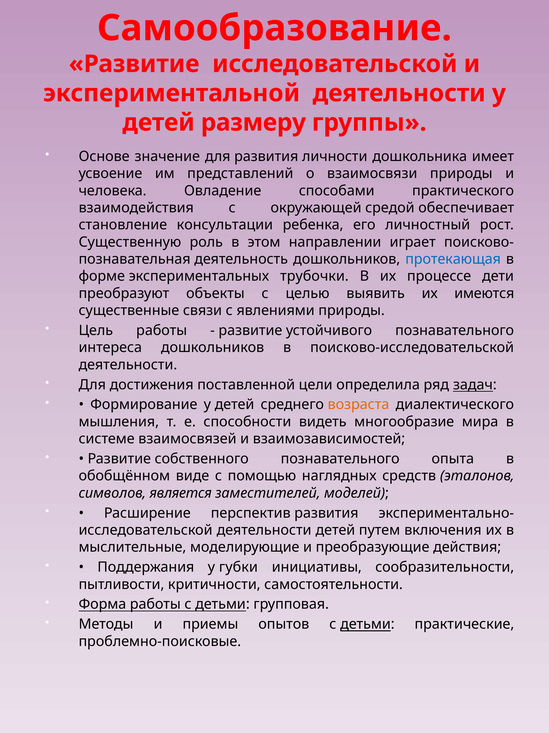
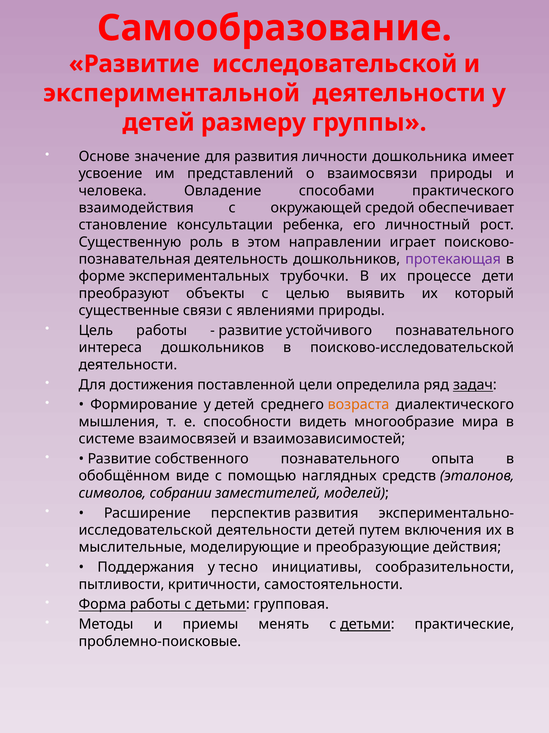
протекающая colour: blue -> purple (453, 259)
имеются: имеются -> который (484, 293)
является: является -> собрании (181, 492)
губки: губки -> тесно (238, 566)
опытов: опытов -> менять (284, 623)
